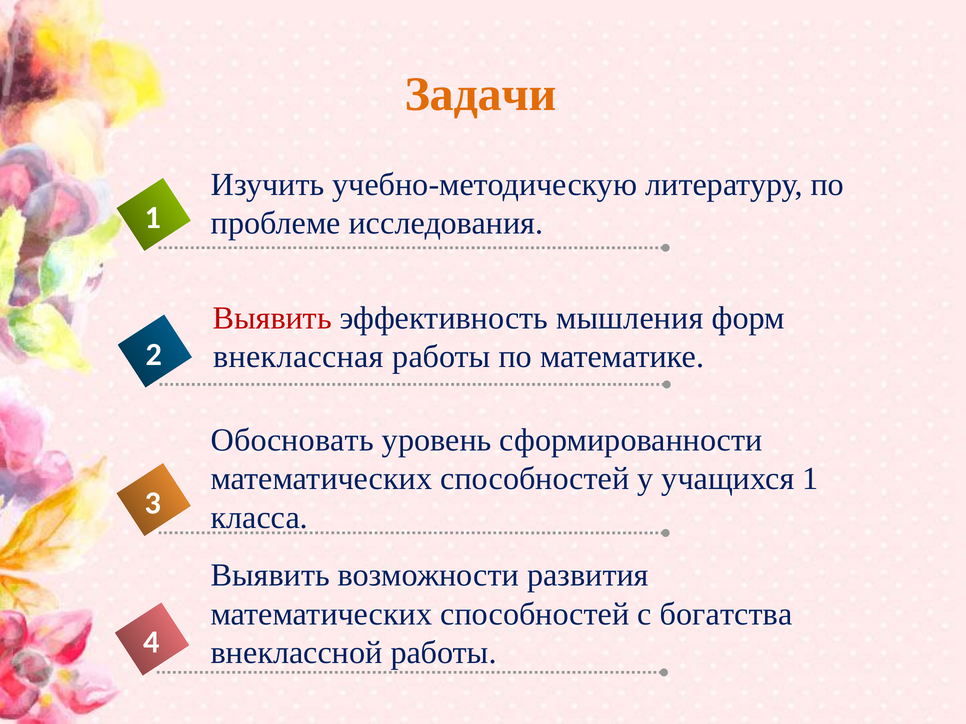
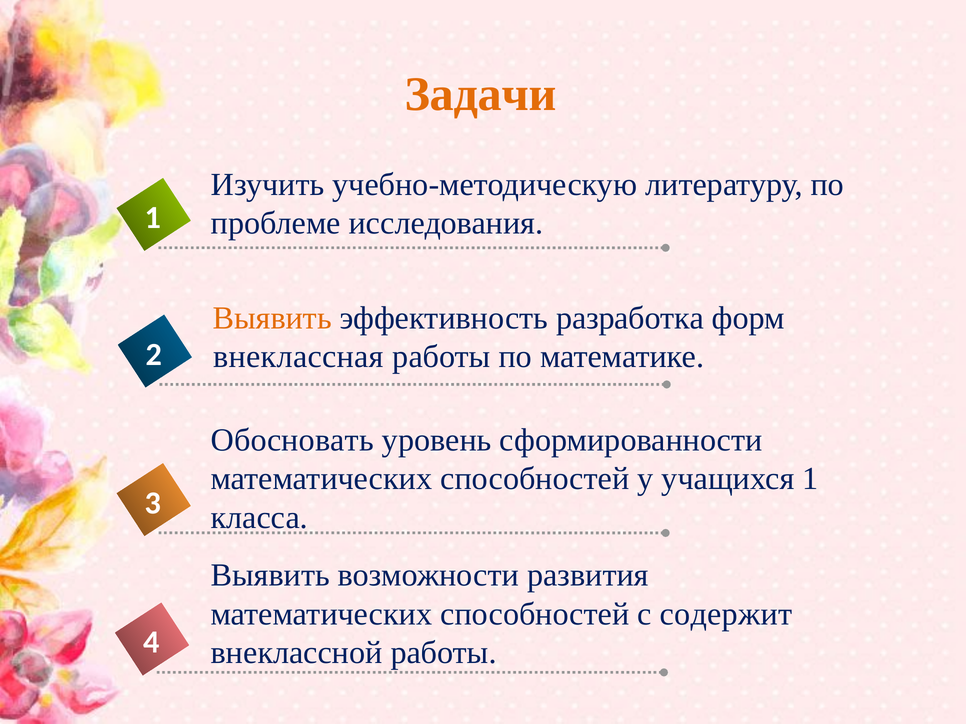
Выявить colour: red -> orange (272, 318)
мышления: мышления -> разработка (630, 318)
богатства: богатства -> содержит (726, 614)
